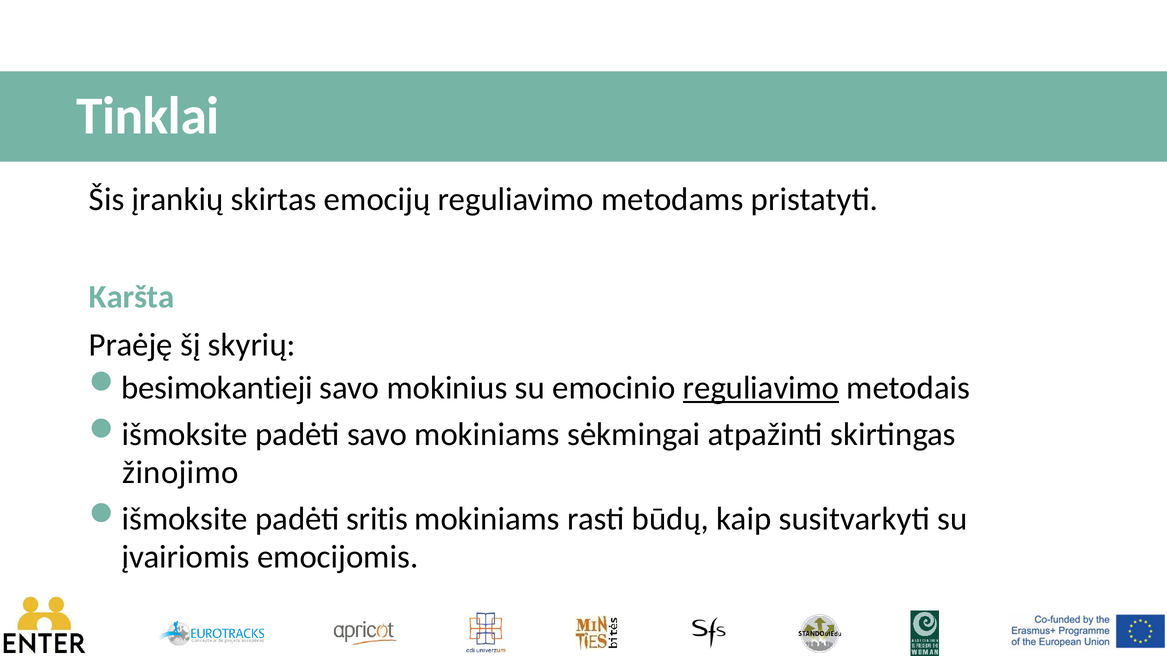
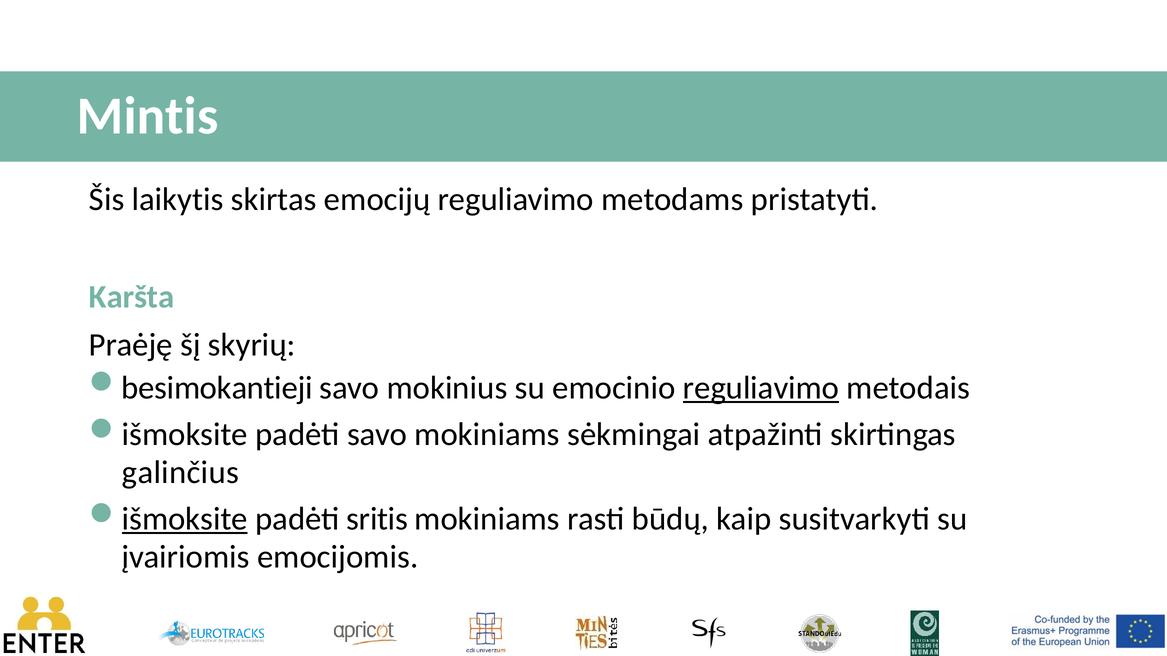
Tinklai: Tinklai -> Mintis (148, 116)
įrankių: įrankių -> laikytis (178, 200)
žinojimo: žinojimo -> galinčius (180, 473)
išmoksite underline: none -> present (185, 519)
